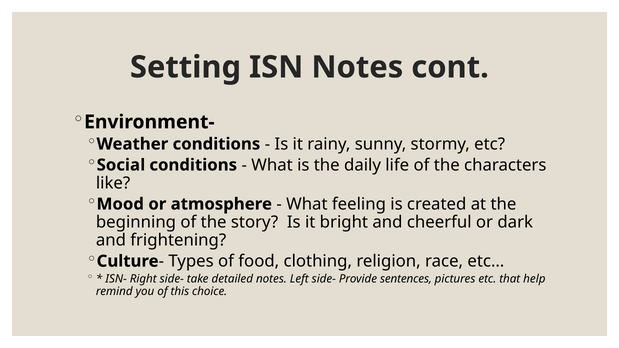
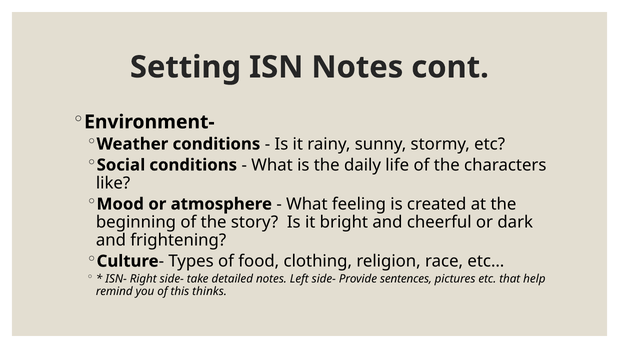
choice: choice -> thinks (210, 291)
